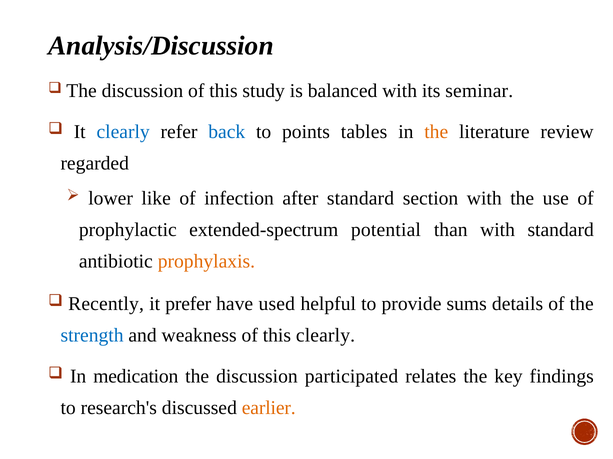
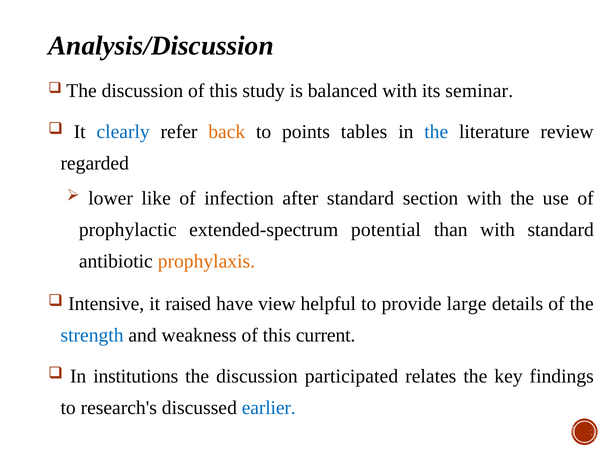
back colour: blue -> orange (227, 132)
the colour: orange -> blue (436, 132)
Recently: Recently -> Intensive (106, 304)
prefer: prefer -> raised (188, 304)
used: used -> view (277, 304)
sums: sums -> large (467, 304)
this clearly: clearly -> current (326, 336)
medication: medication -> institutions (136, 377)
earlier colour: orange -> blue (269, 408)
